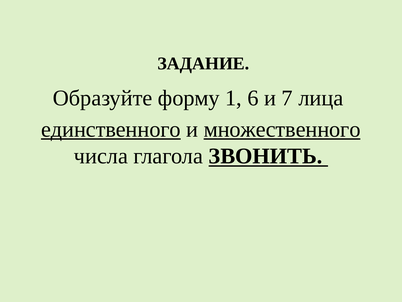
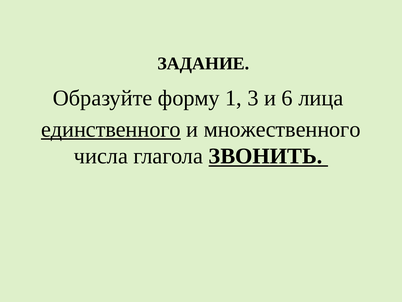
6: 6 -> 3 (253, 98)
7: 7 -> 6 (287, 98)
множественного underline: present -> none (282, 129)
